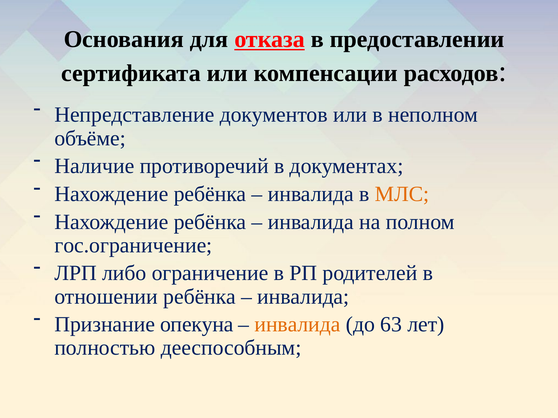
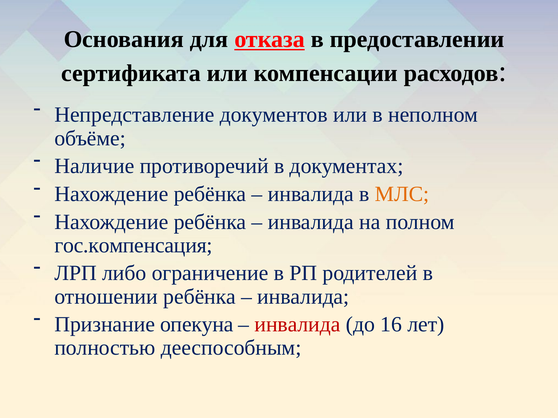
гос.ограничение: гос.ограничение -> гос.компенсация (133, 246)
инвалида colour: orange -> red (297, 325)
63: 63 -> 16 (391, 325)
